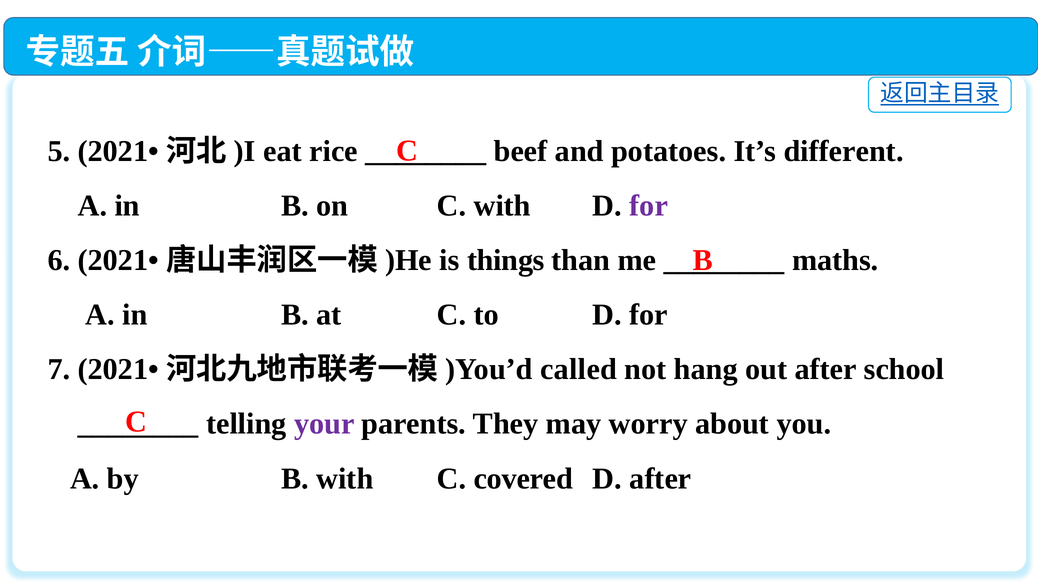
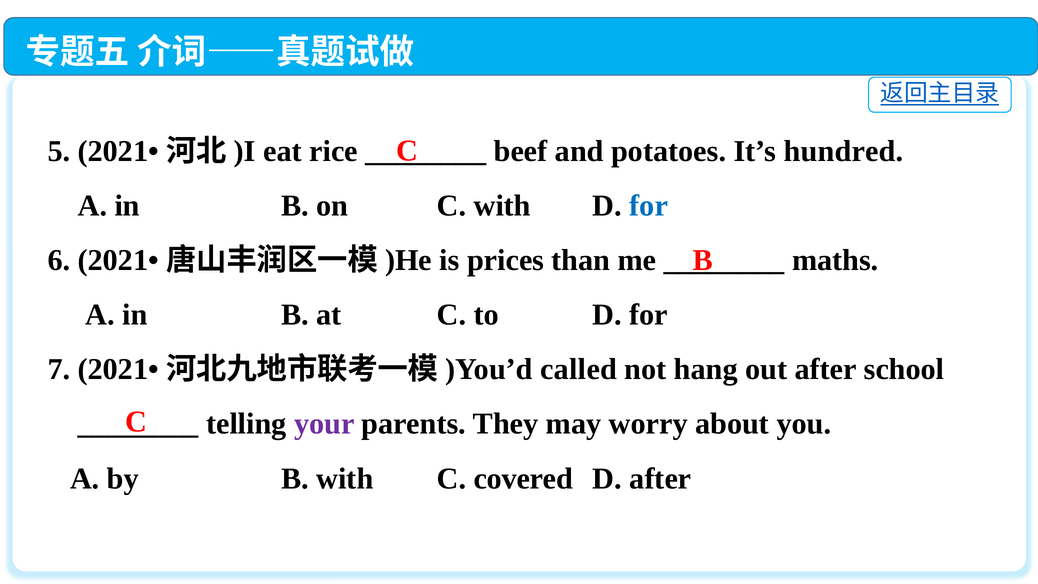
different: different -> hundred (844, 151)
for colour: purple -> blue (649, 206)
things: things -> prices (506, 260)
